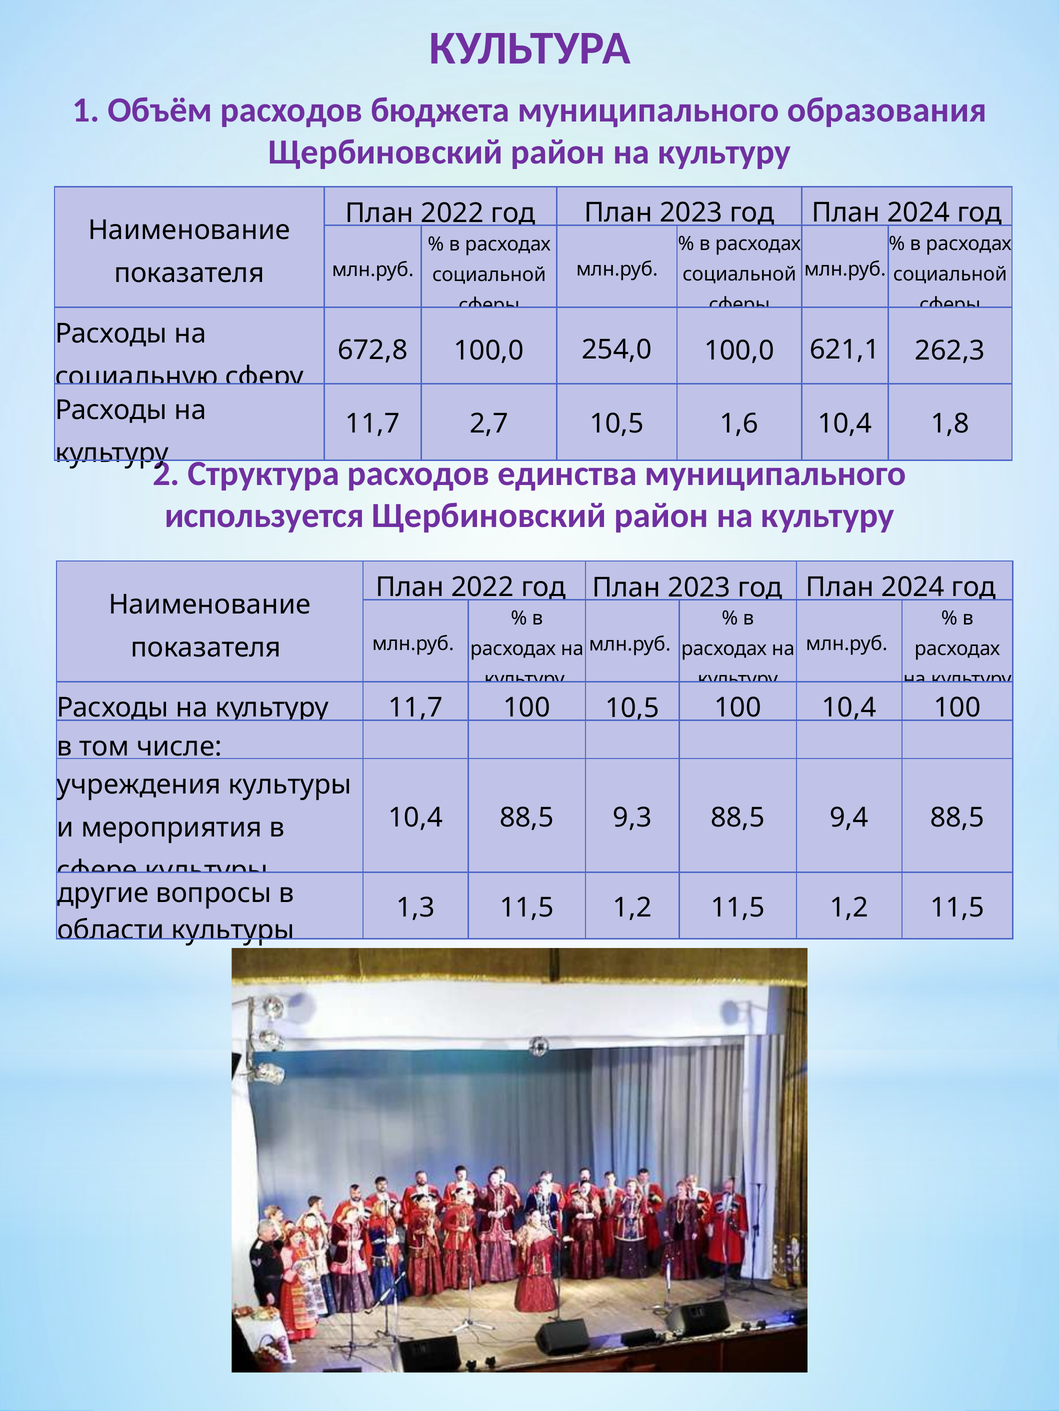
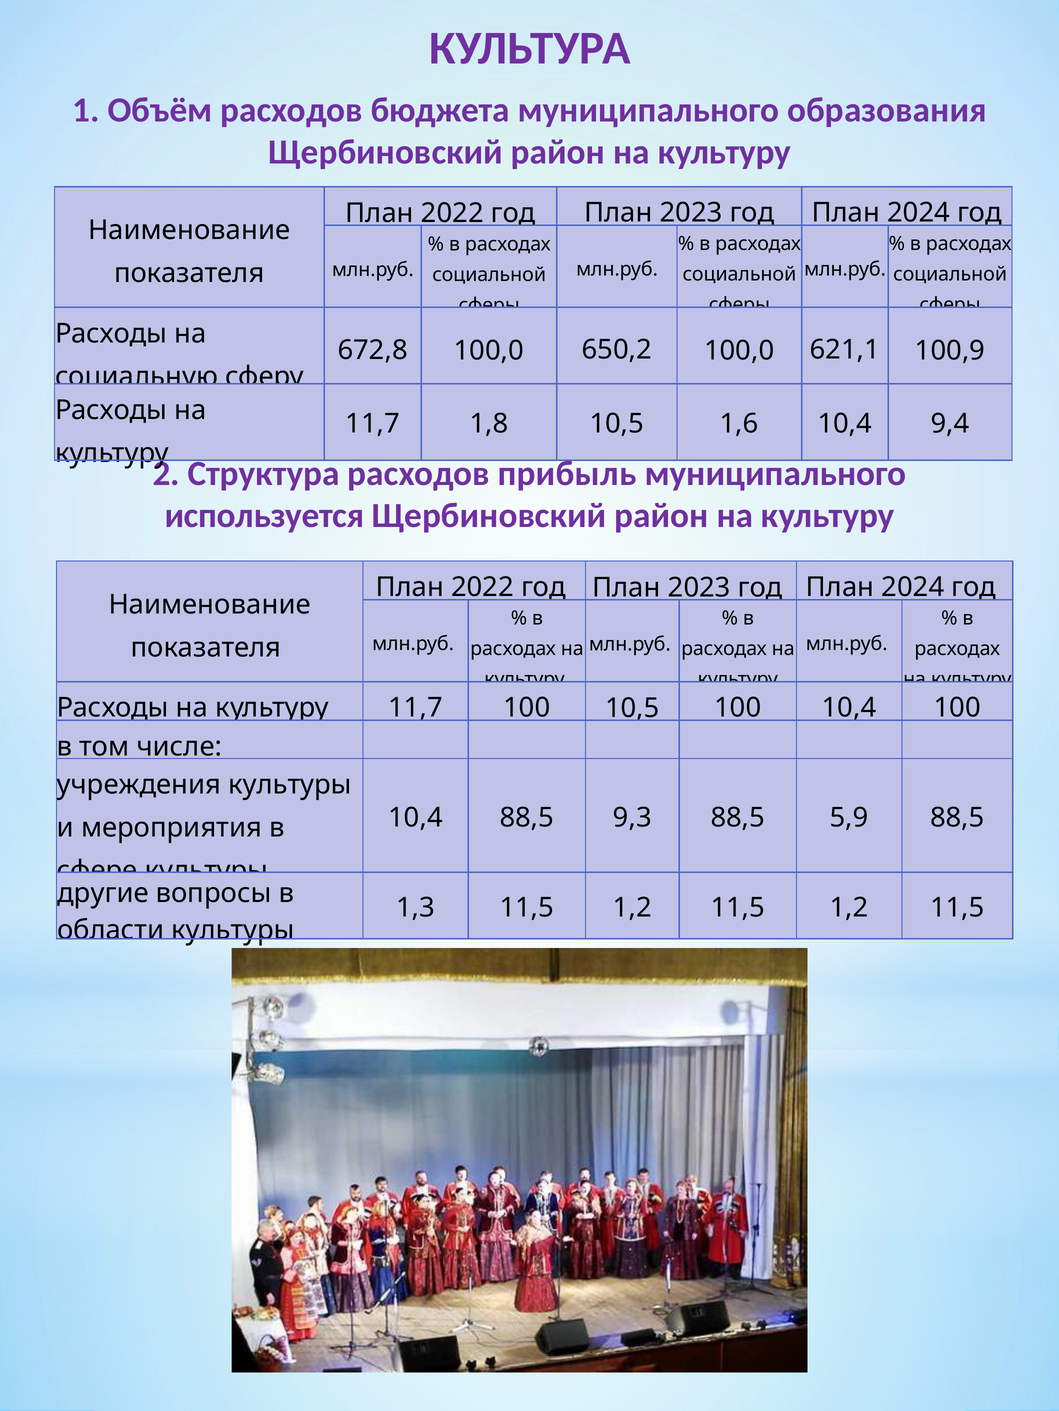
254,0: 254,0 -> 650,2 (617, 350)
262,3: 262,3 -> 100,9 (950, 351)
2,7: 2,7 -> 1,8 (489, 424)
1,8: 1,8 -> 9,4 (950, 424)
единства: единства -> прибыль (567, 474)
9,4: 9,4 -> 5,9 (849, 818)
